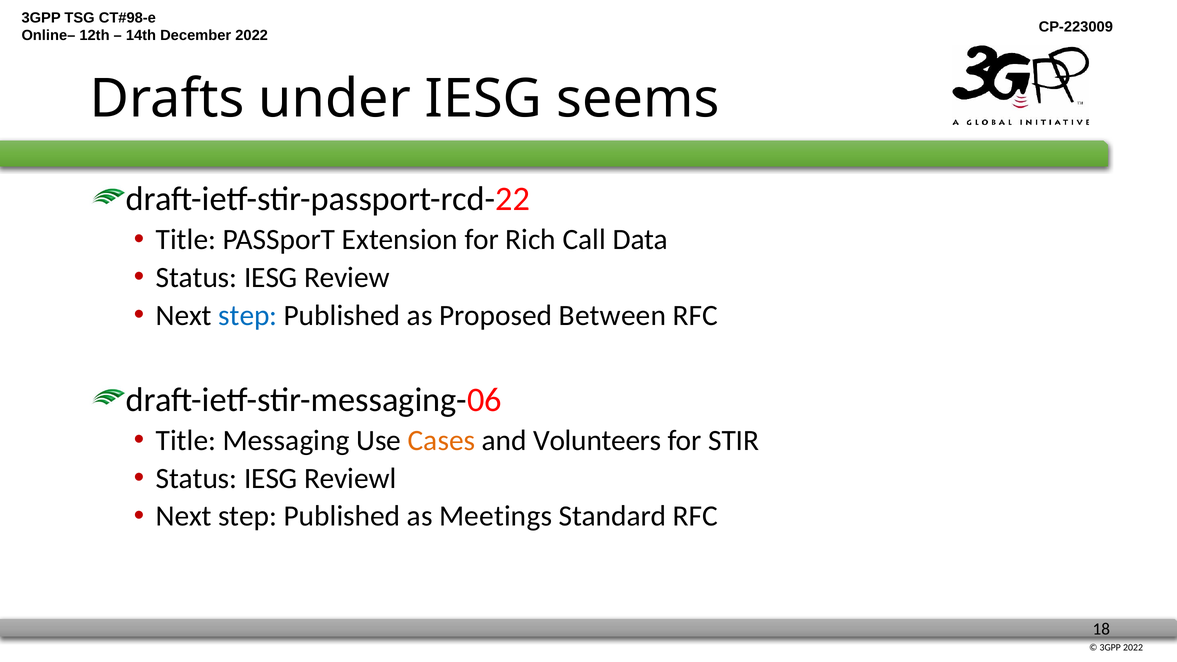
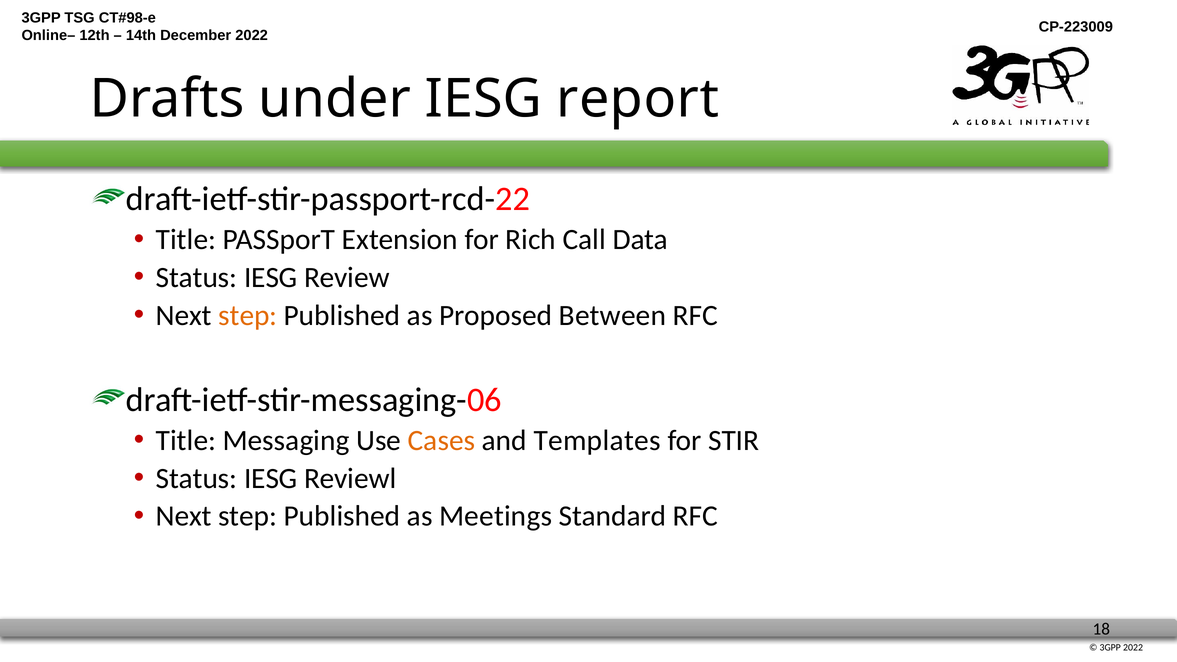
seems: seems -> report (638, 99)
step colour: blue -> orange (248, 315)
Volunteers: Volunteers -> Templates (597, 440)
